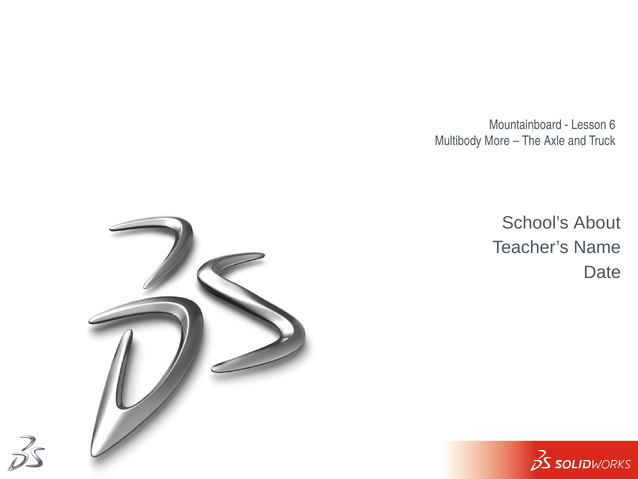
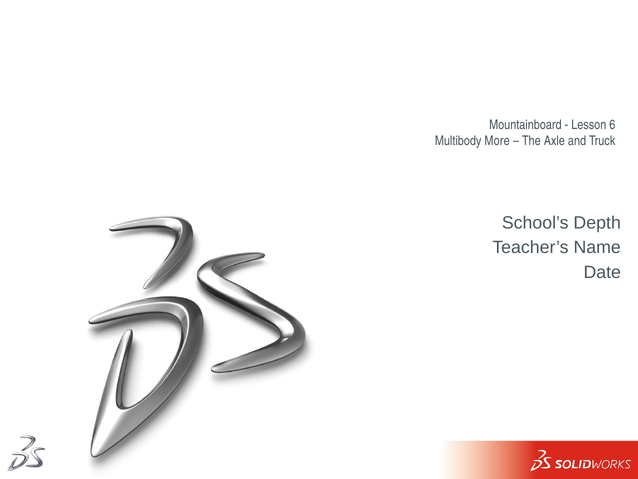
About: About -> Depth (597, 222)
